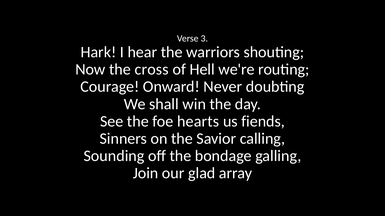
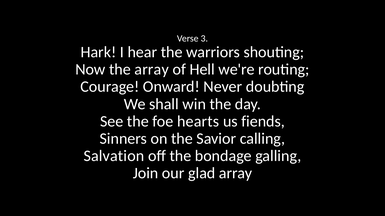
the cross: cross -> array (152, 70)
Sounding: Sounding -> Salvation (114, 156)
